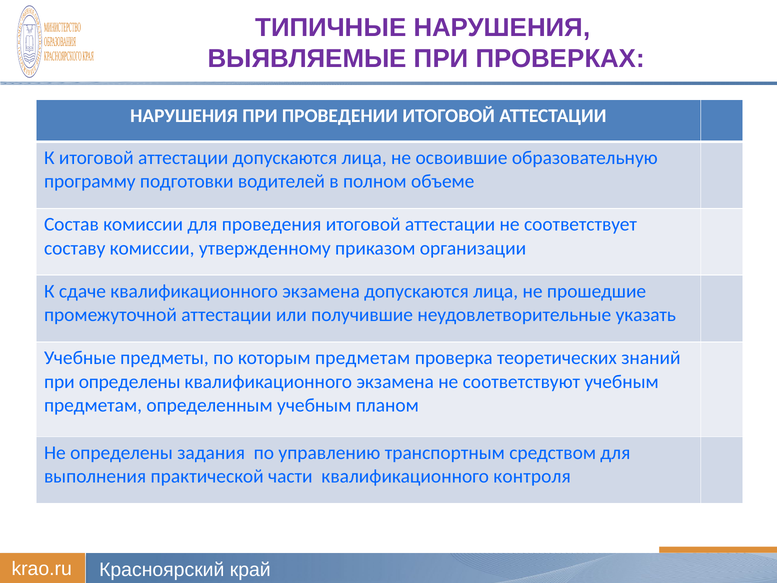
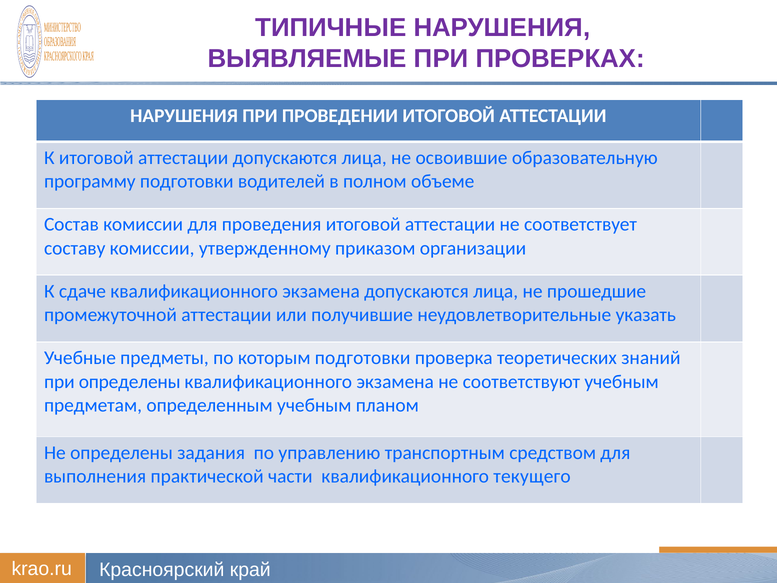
которым предметам: предметам -> подготовки (363, 358)
контроля: контроля -> текущего (532, 476)
